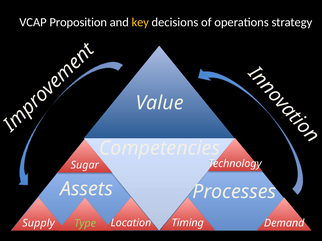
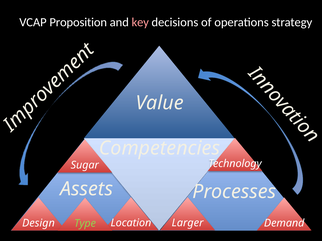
key colour: yellow -> pink (140, 22)
Timing: Timing -> Larger (188, 223)
Supply: Supply -> Design (38, 224)
